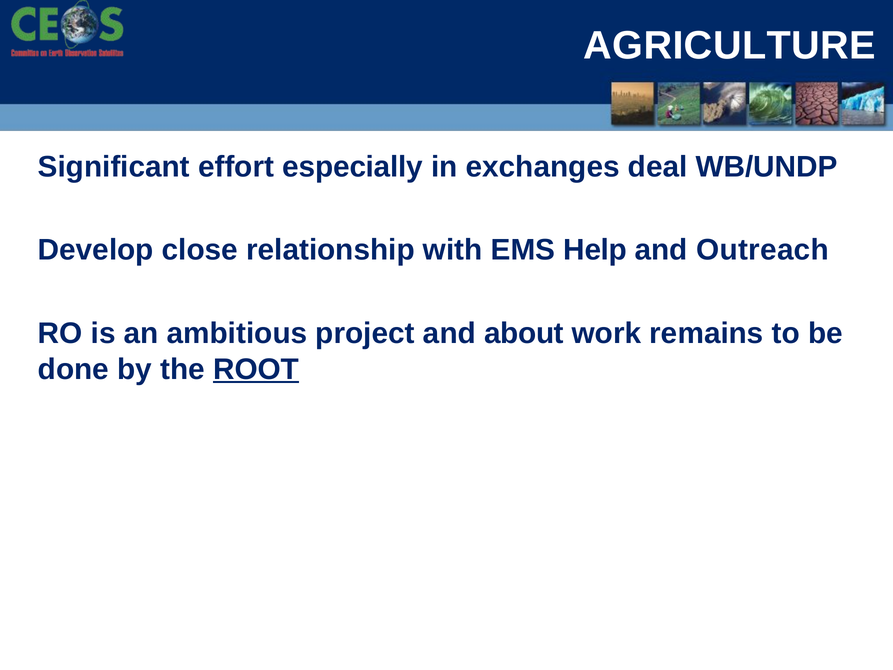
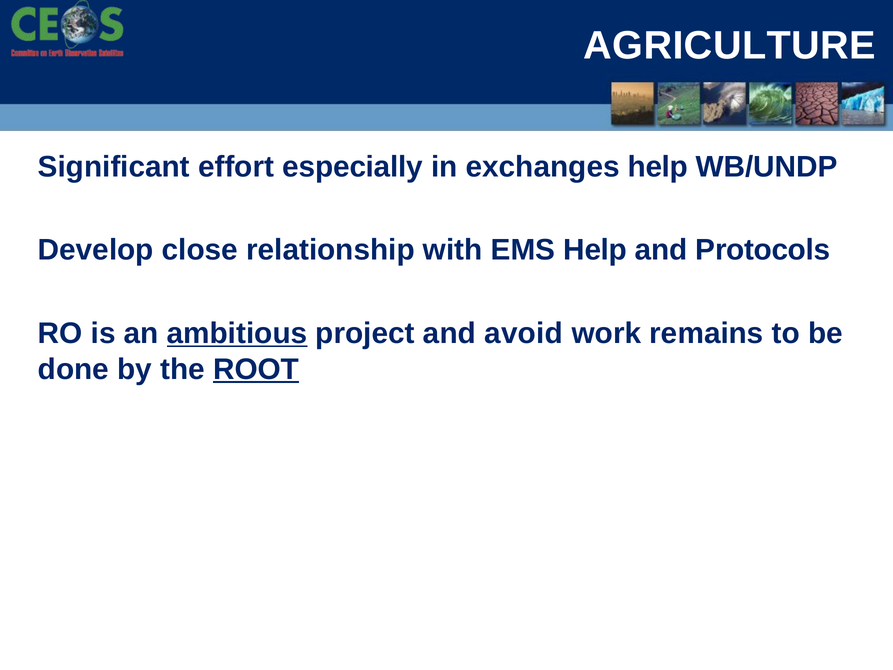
exchanges deal: deal -> help (658, 167)
Outreach: Outreach -> Protocols (763, 250)
ambitious underline: none -> present (237, 333)
about: about -> avoid (524, 333)
